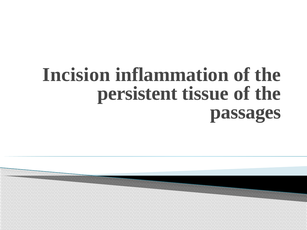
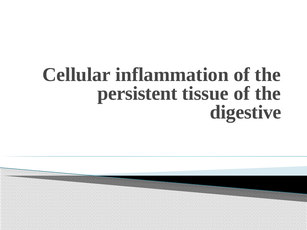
Incision: Incision -> Cellular (76, 75)
passages: passages -> digestive (246, 112)
